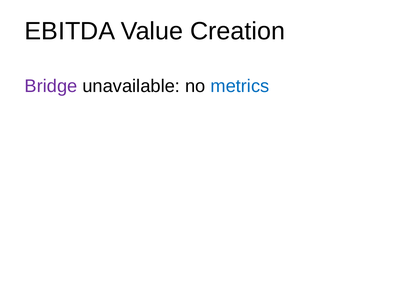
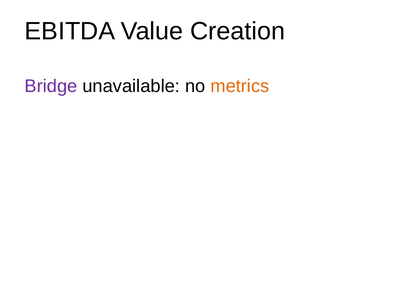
metrics colour: blue -> orange (240, 86)
